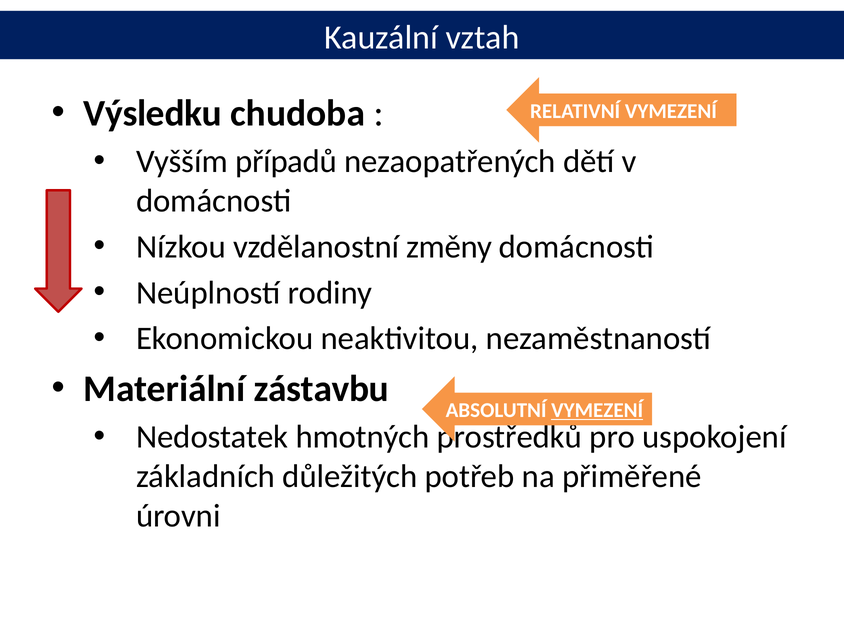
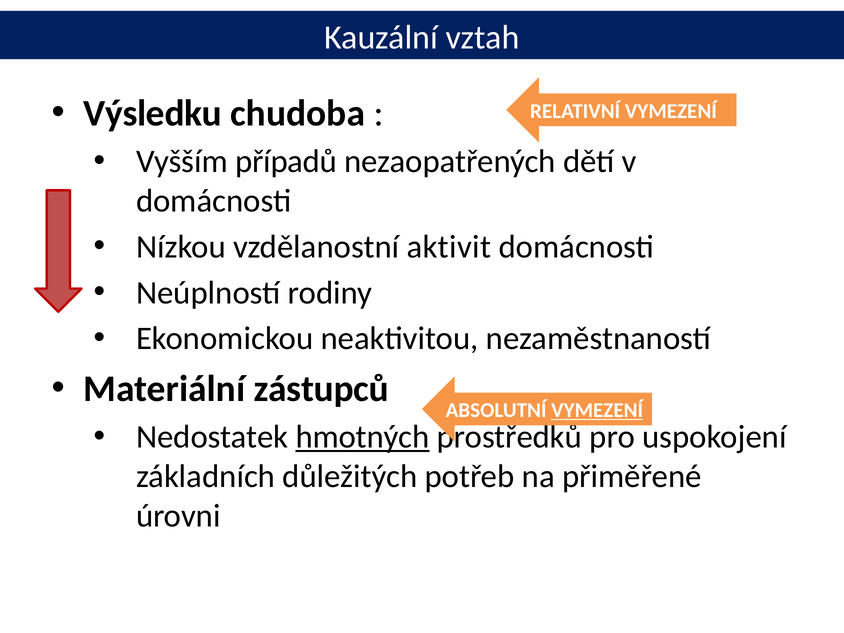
změny: změny -> aktivit (449, 247)
zástavbu: zástavbu -> zástupců (321, 389)
hmotných underline: none -> present (363, 437)
